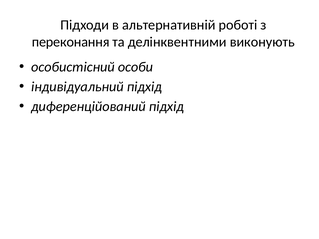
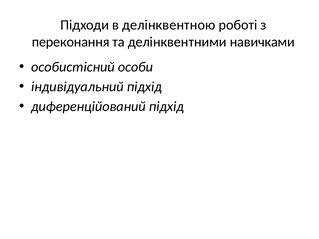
альтернативній: альтернативній -> делінквентною (169, 25)
виконують: виконують -> навичками (262, 42)
